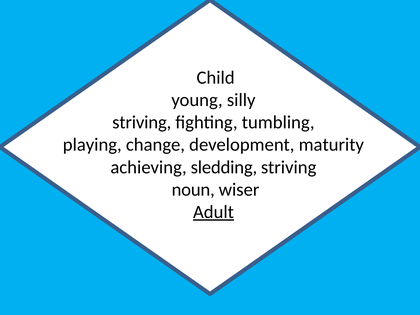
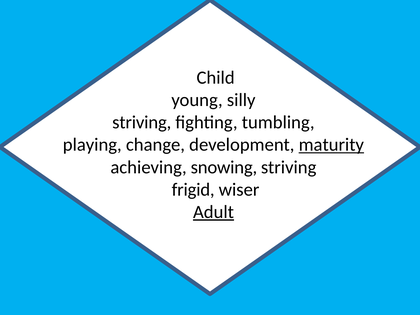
maturity underline: none -> present (331, 145)
sledding: sledding -> snowing (224, 167)
noun: noun -> frigid (193, 190)
